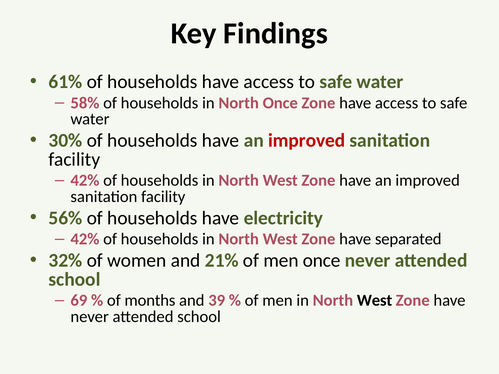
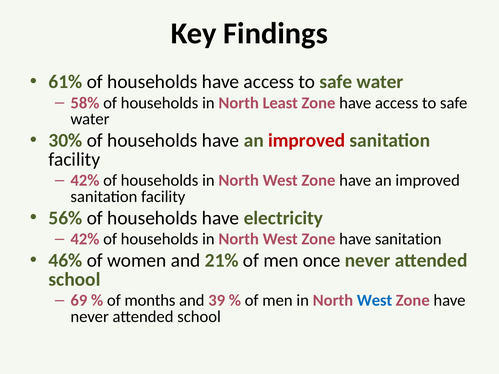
North Once: Once -> Least (280, 103)
have separated: separated -> sanitation (408, 239)
32%: 32% -> 46% (66, 261)
West colour: black -> blue (375, 301)
